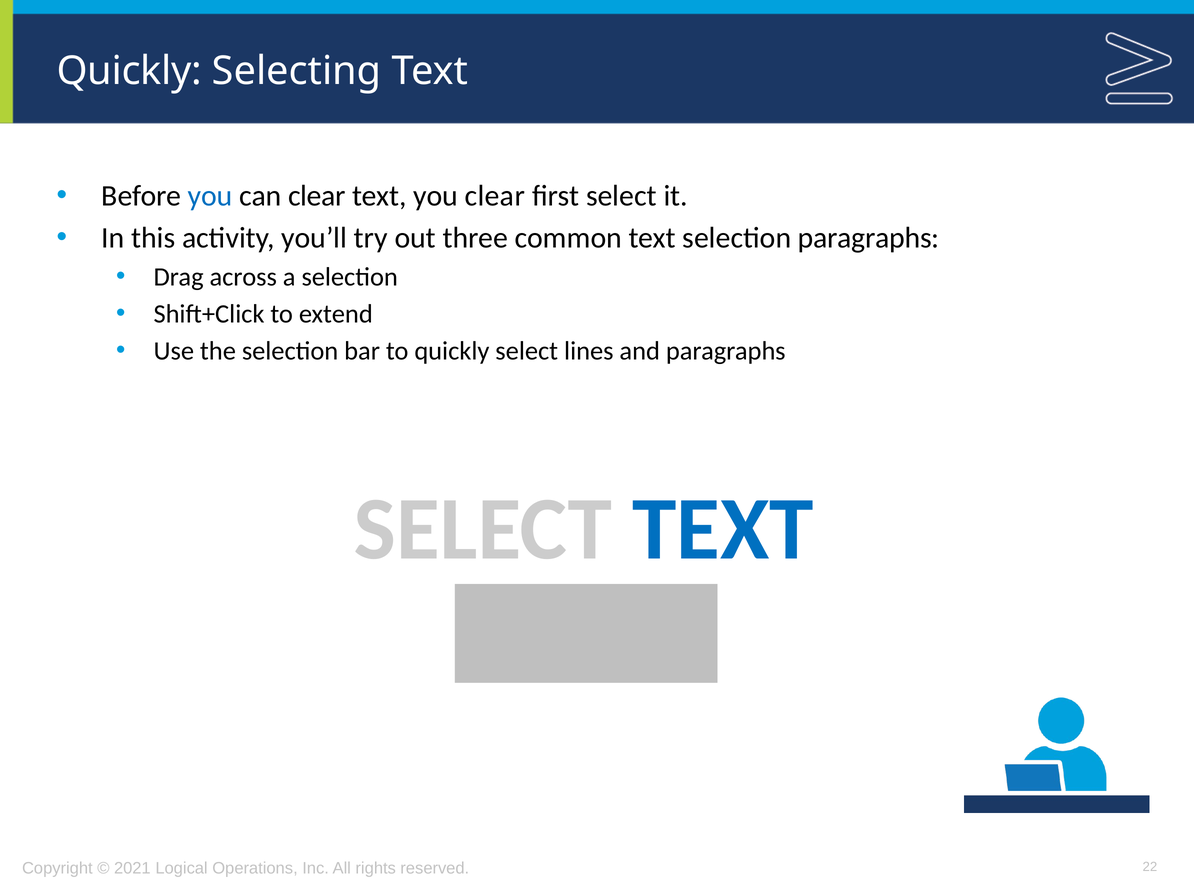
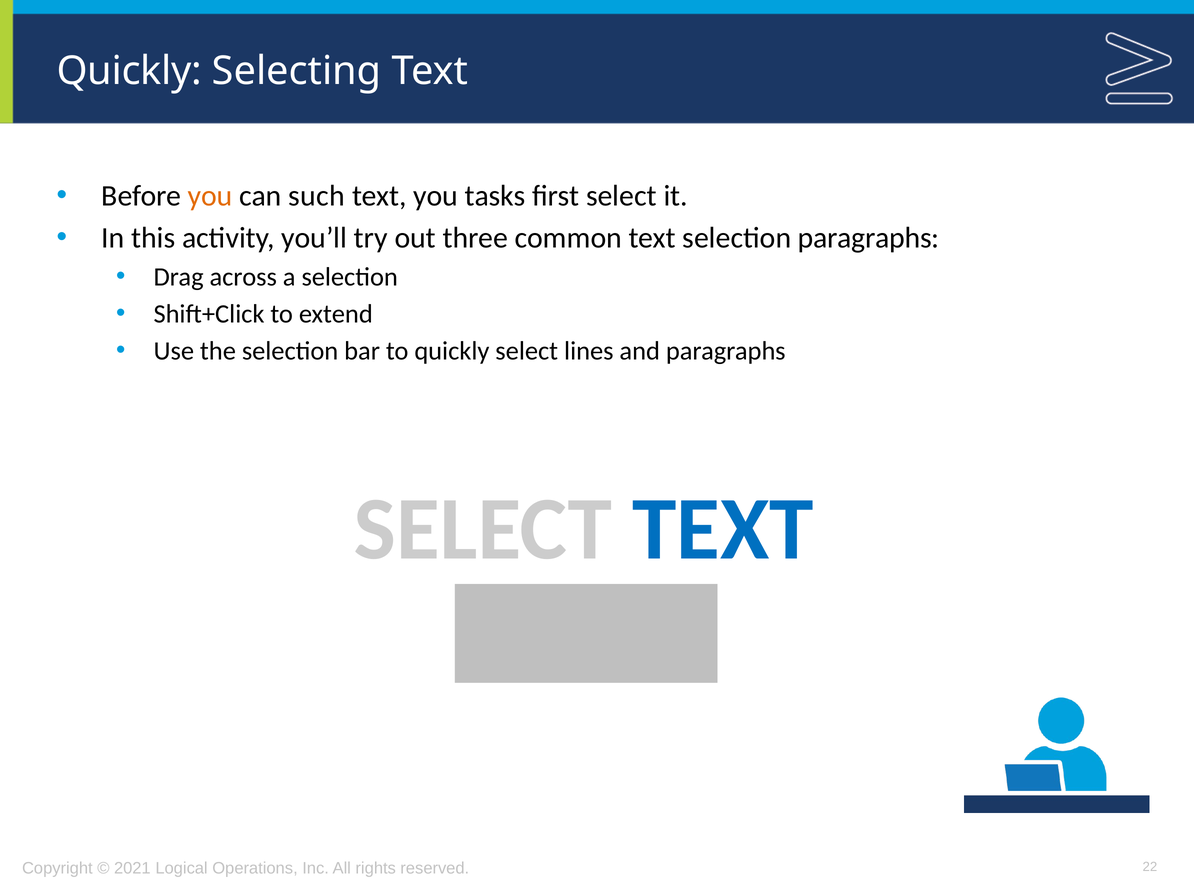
you colour: blue -> orange (210, 196)
can clear: clear -> such (317, 196)
you clear: clear -> tasks (495, 196)
